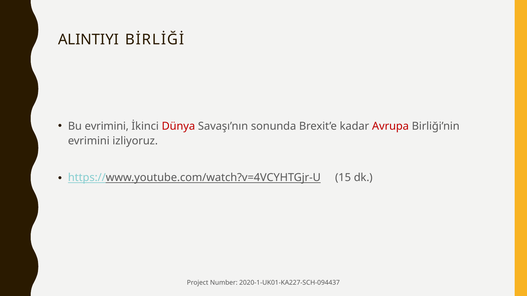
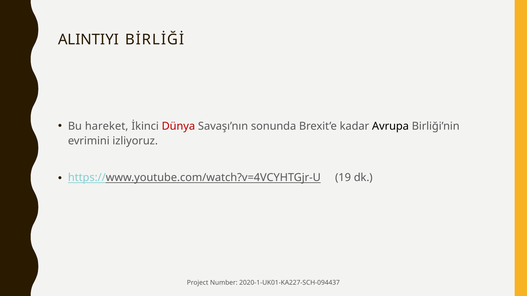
Bu evrimini: evrimini -> hareket (107, 127)
Avrupa colour: red -> black (390, 127)
15: 15 -> 19 (343, 178)
